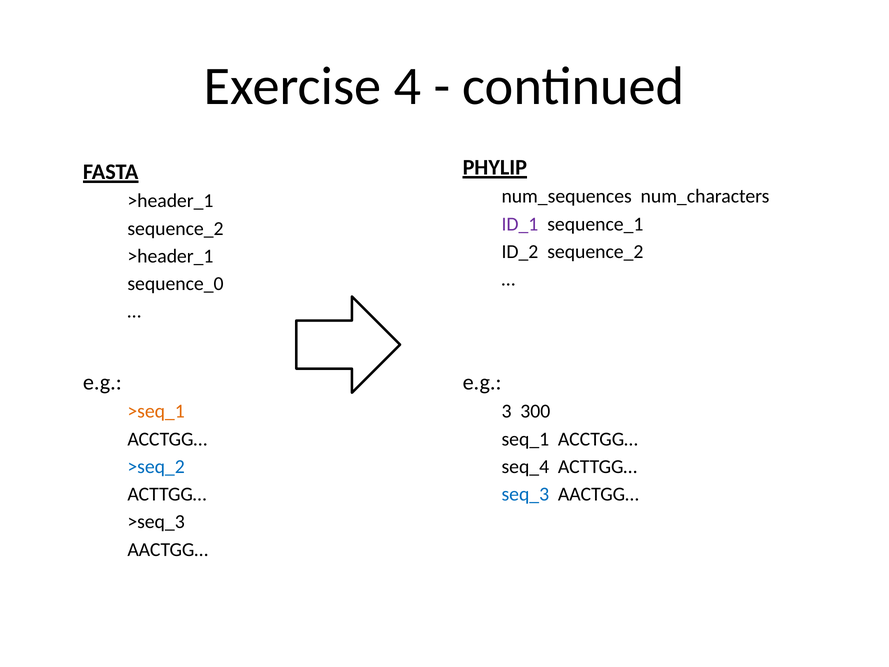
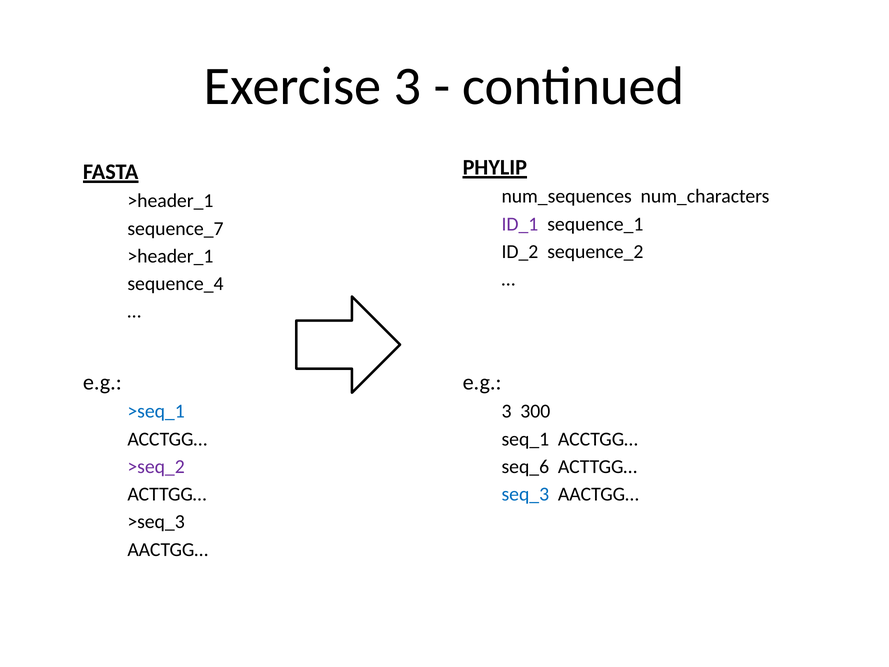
Exercise 4: 4 -> 3 (407, 86)
sequence_2: sequence_2 -> sequence_7 (175, 229)
sequence_0: sequence_0 -> sequence_4 (175, 284)
>seq_1 colour: orange -> blue (156, 411)
>seq_2 colour: blue -> purple (156, 466)
seq_4: seq_4 -> seq_6 (525, 466)
